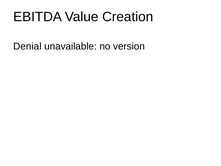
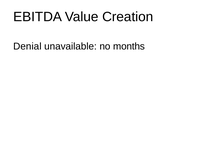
version: version -> months (129, 46)
